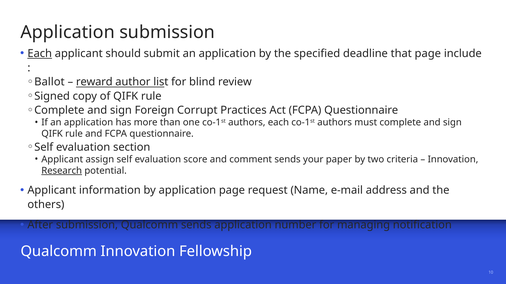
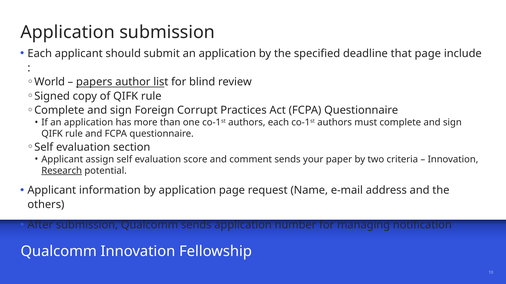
Each underline: present -> none (40, 54)
Ballot: Ballot -> World (50, 82)
reward: reward -> papers (94, 82)
